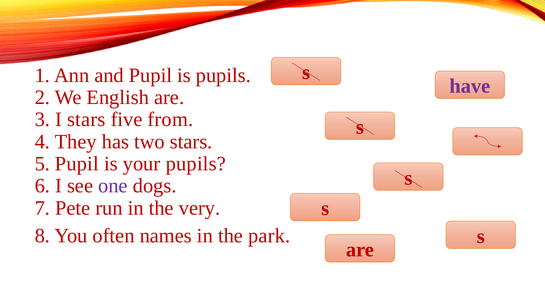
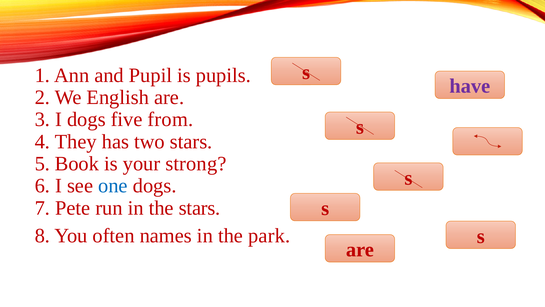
I stars: stars -> dogs (86, 119)
5 Pupil: Pupil -> Book (77, 163)
your pupils: pupils -> strong (196, 163)
one colour: purple -> blue (113, 186)
the very: very -> stars (200, 208)
